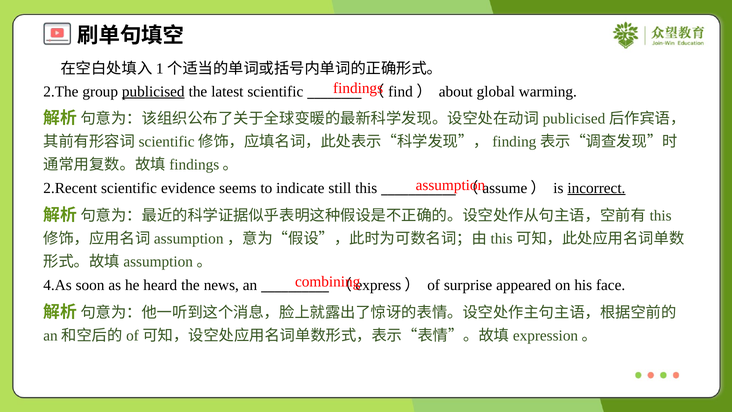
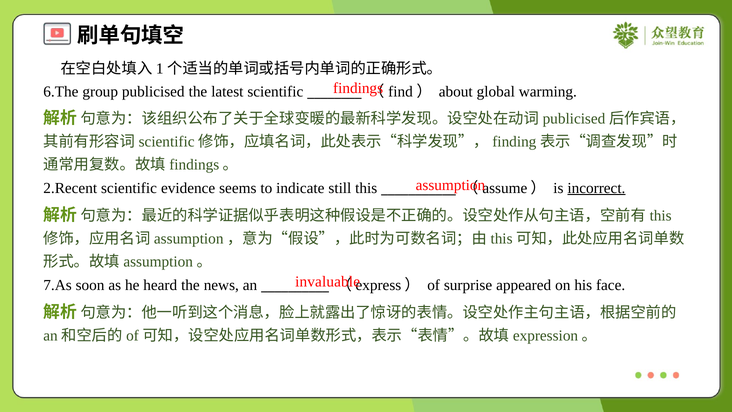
2.The: 2.The -> 6.The (61, 91)
publicised underline: present -> none (153, 91)
combining: combining -> invaluable (328, 282)
4.As: 4.As -> 7.As (58, 285)
